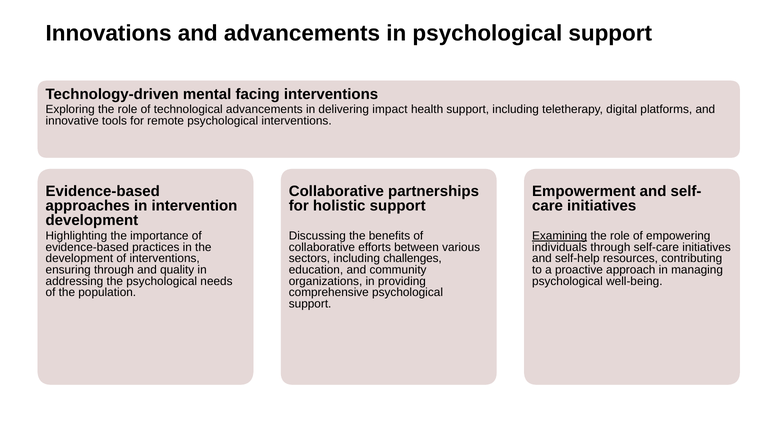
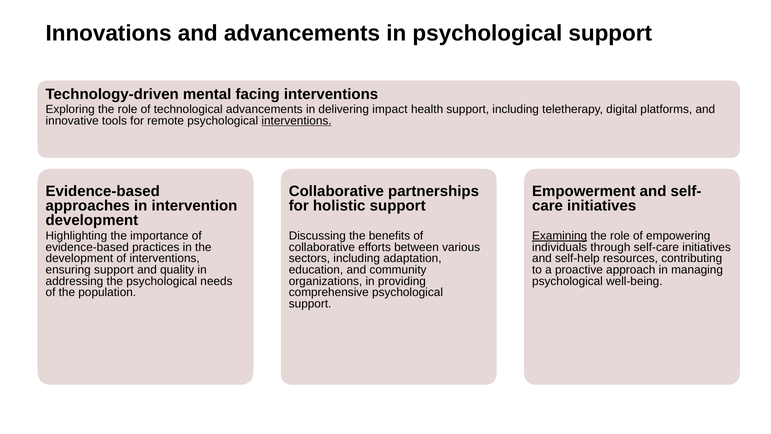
interventions underline: none -> present (297, 121)
challenges: challenges -> adaptation (412, 258)
ensuring through: through -> support (114, 270)
